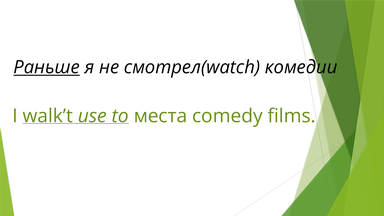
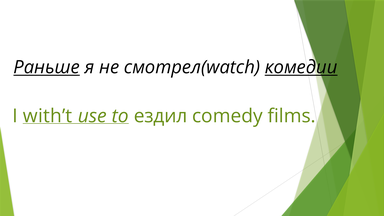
комедии underline: none -> present (301, 67)
walk’t: walk’t -> with’t (48, 116)
места: места -> ездил (161, 116)
